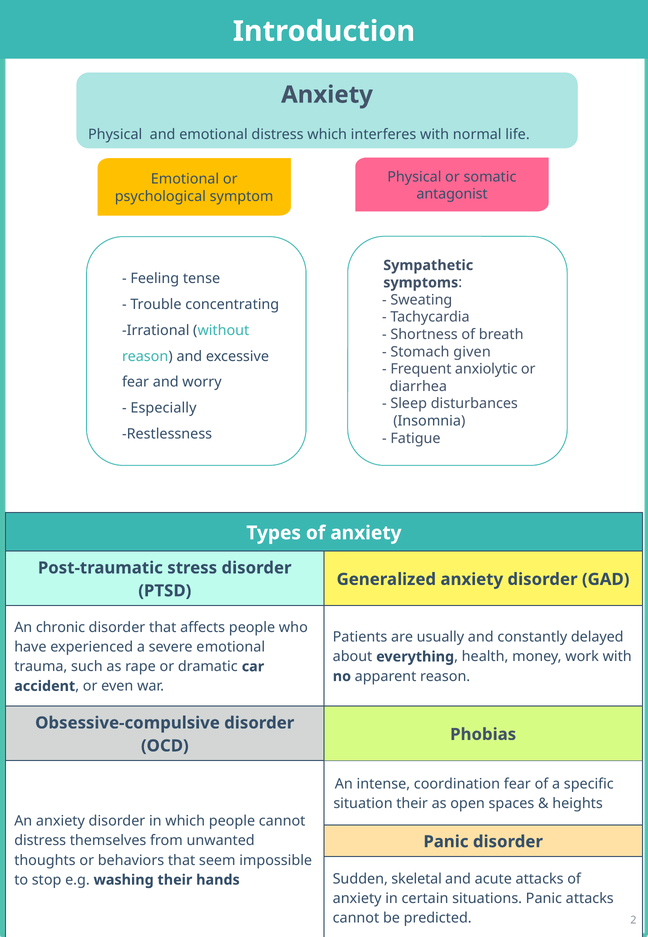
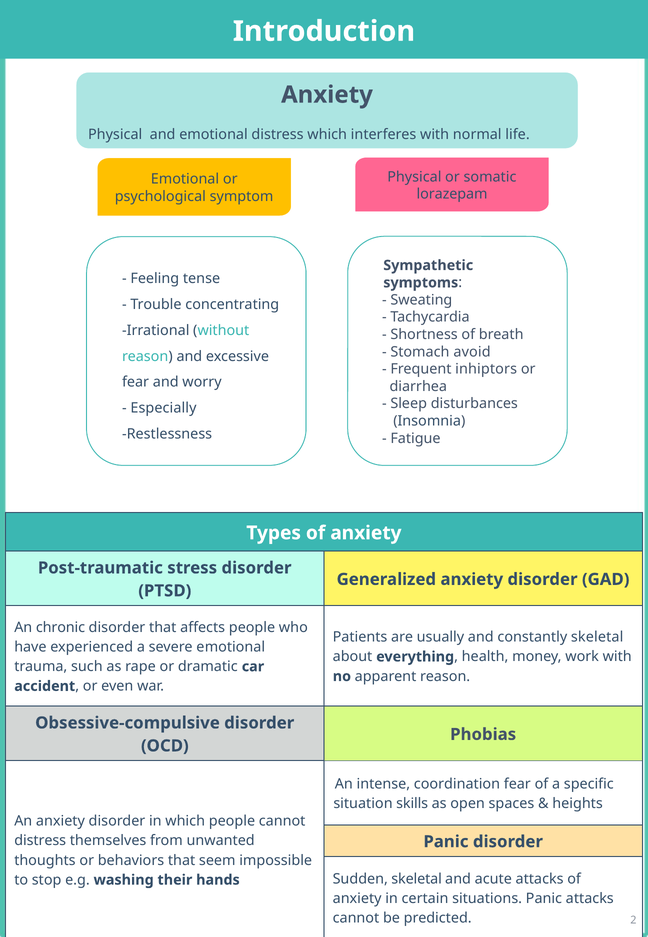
antagonist: antagonist -> lorazepam (452, 194)
given: given -> avoid (472, 351)
anxiolytic: anxiolytic -> inhiptors (486, 369)
constantly delayed: delayed -> skeletal (597, 636)
situation their: their -> skills (412, 803)
